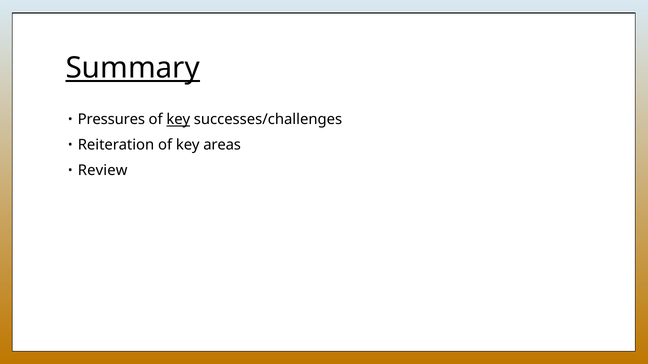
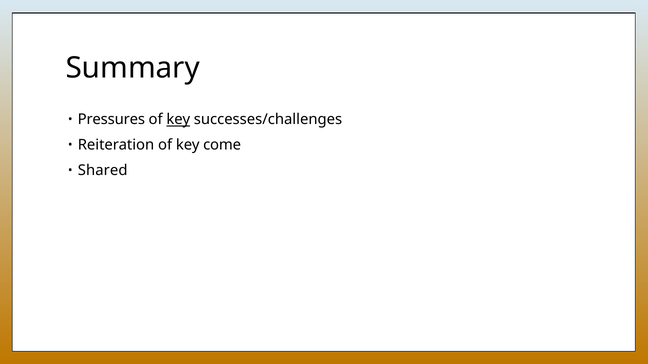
Summary underline: present -> none (133, 68)
areas: areas -> come (222, 145)
Review: Review -> Shared (103, 171)
